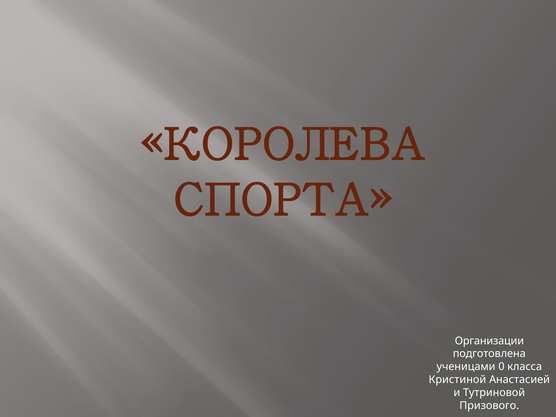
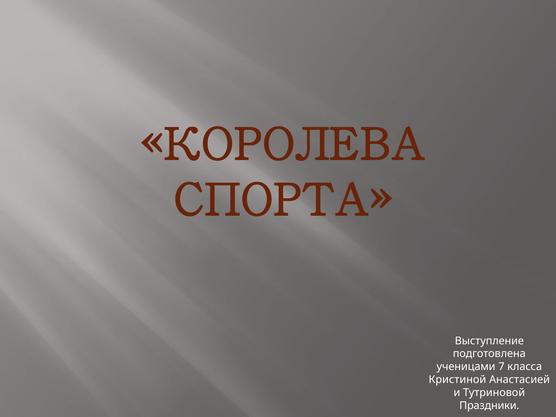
Организации: Организации -> Выступление (489, 341)
0: 0 -> 7 (501, 367)
Призового: Призового -> Праздники (489, 406)
